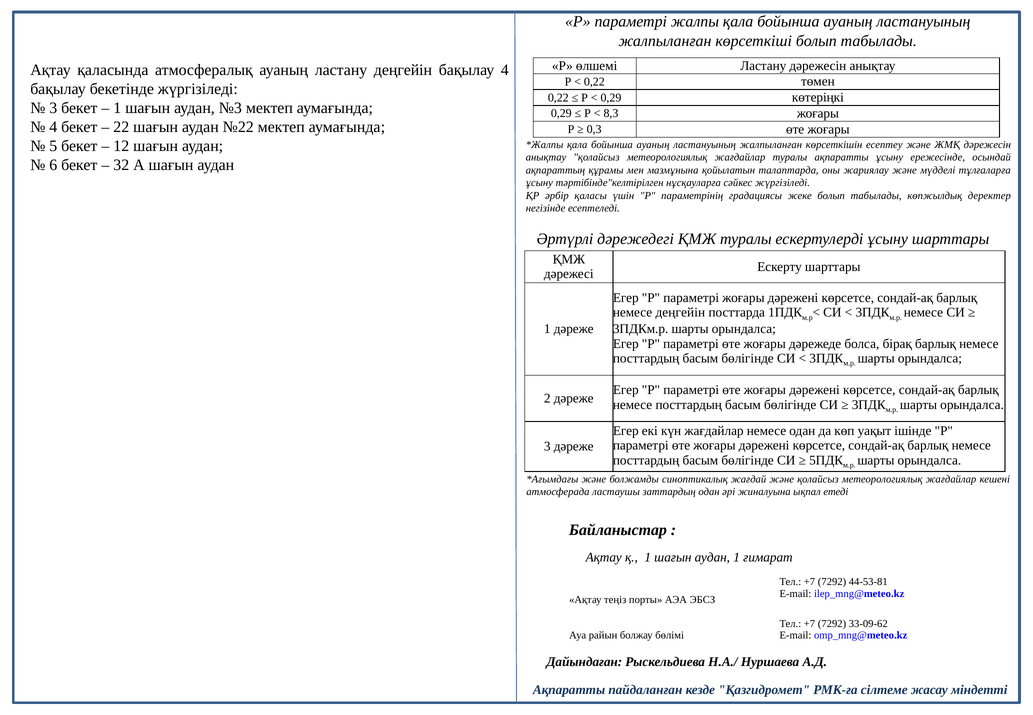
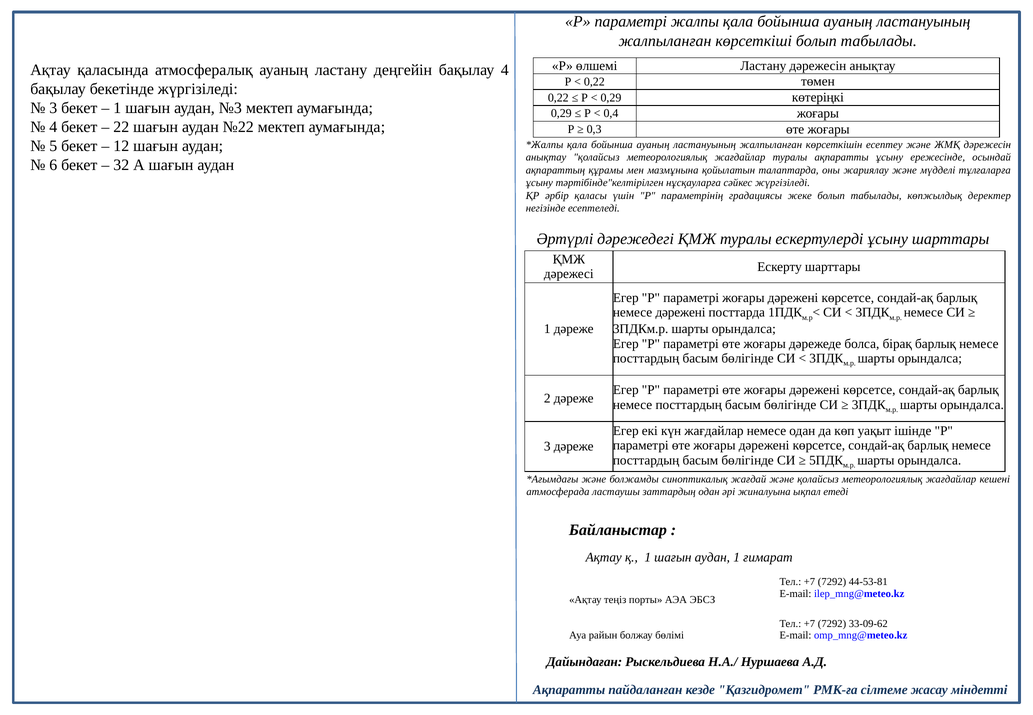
8,3: 8,3 -> 0,4 (611, 114)
немесе деңгейін: деңгейін -> дәрежені (680, 312)
